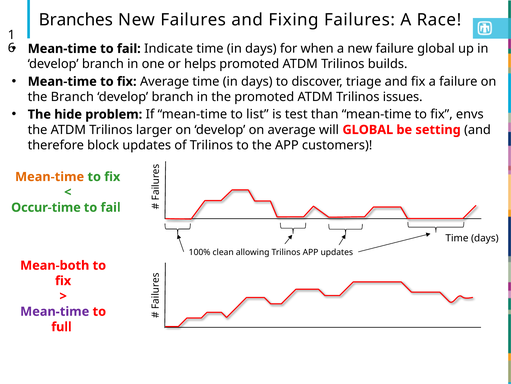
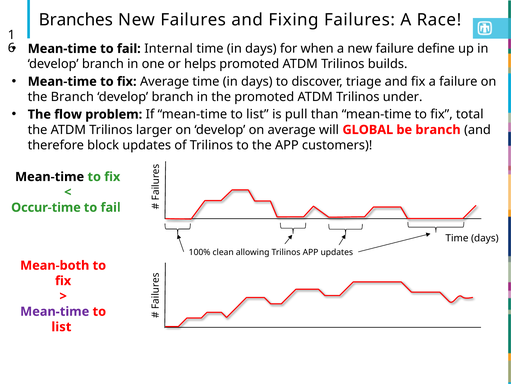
Indicate: Indicate -> Internal (169, 49)
failure global: global -> define (436, 49)
issues: issues -> under (403, 97)
hide: hide -> flow (68, 114)
test: test -> pull (296, 114)
envs: envs -> total (470, 114)
be setting: setting -> branch (438, 130)
Mean-time colour: orange -> black (50, 177)
full: full -> list (61, 326)
